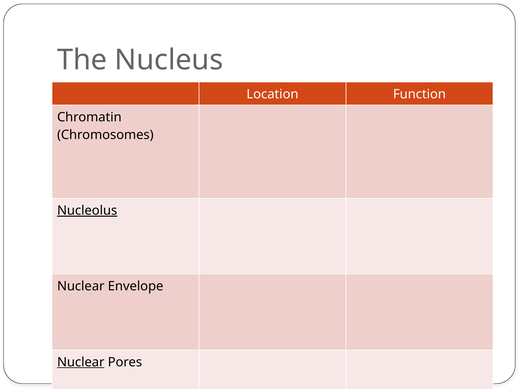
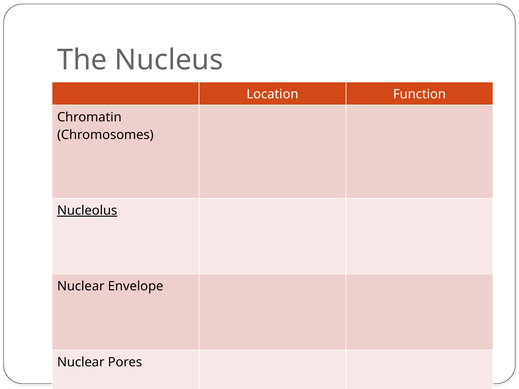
Nuclear underline: present -> none (81, 362)
